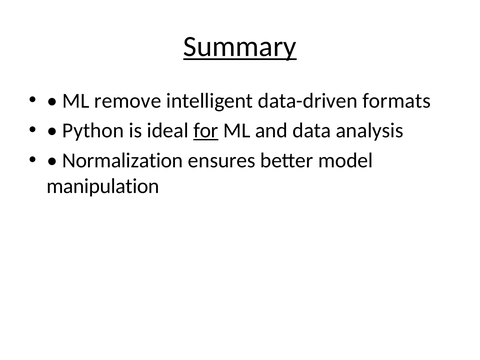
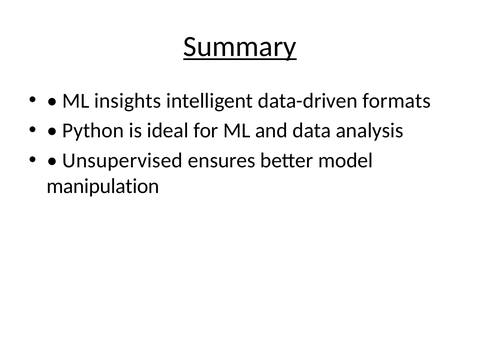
remove: remove -> insights (128, 101)
for underline: present -> none (206, 131)
Normalization: Normalization -> Unsupervised (123, 160)
